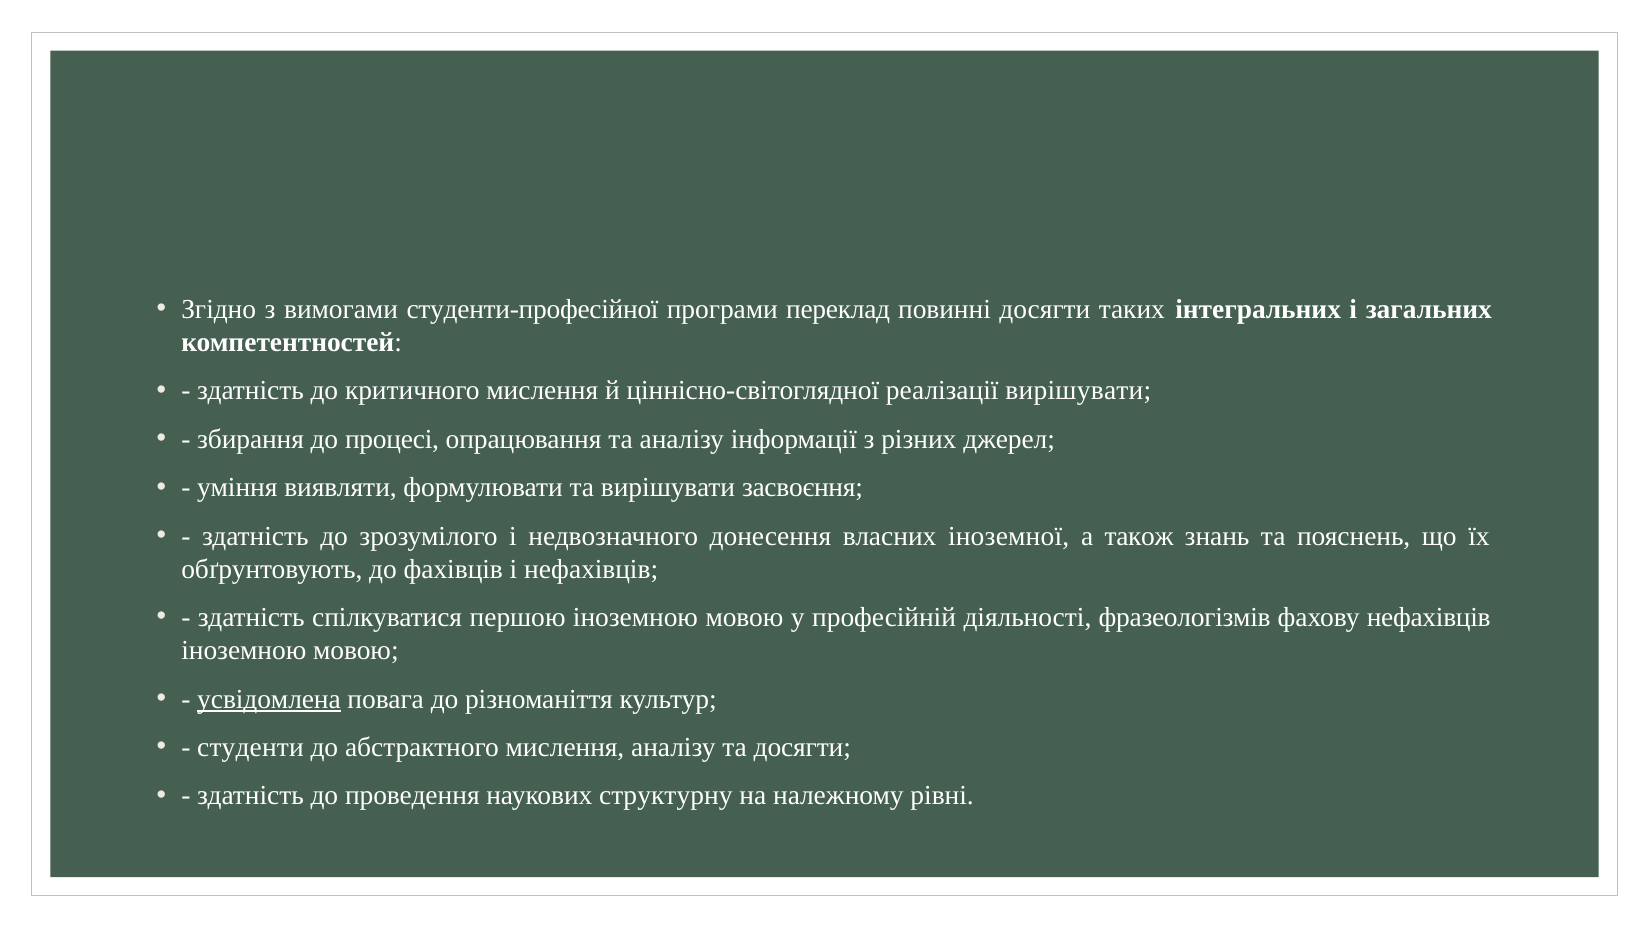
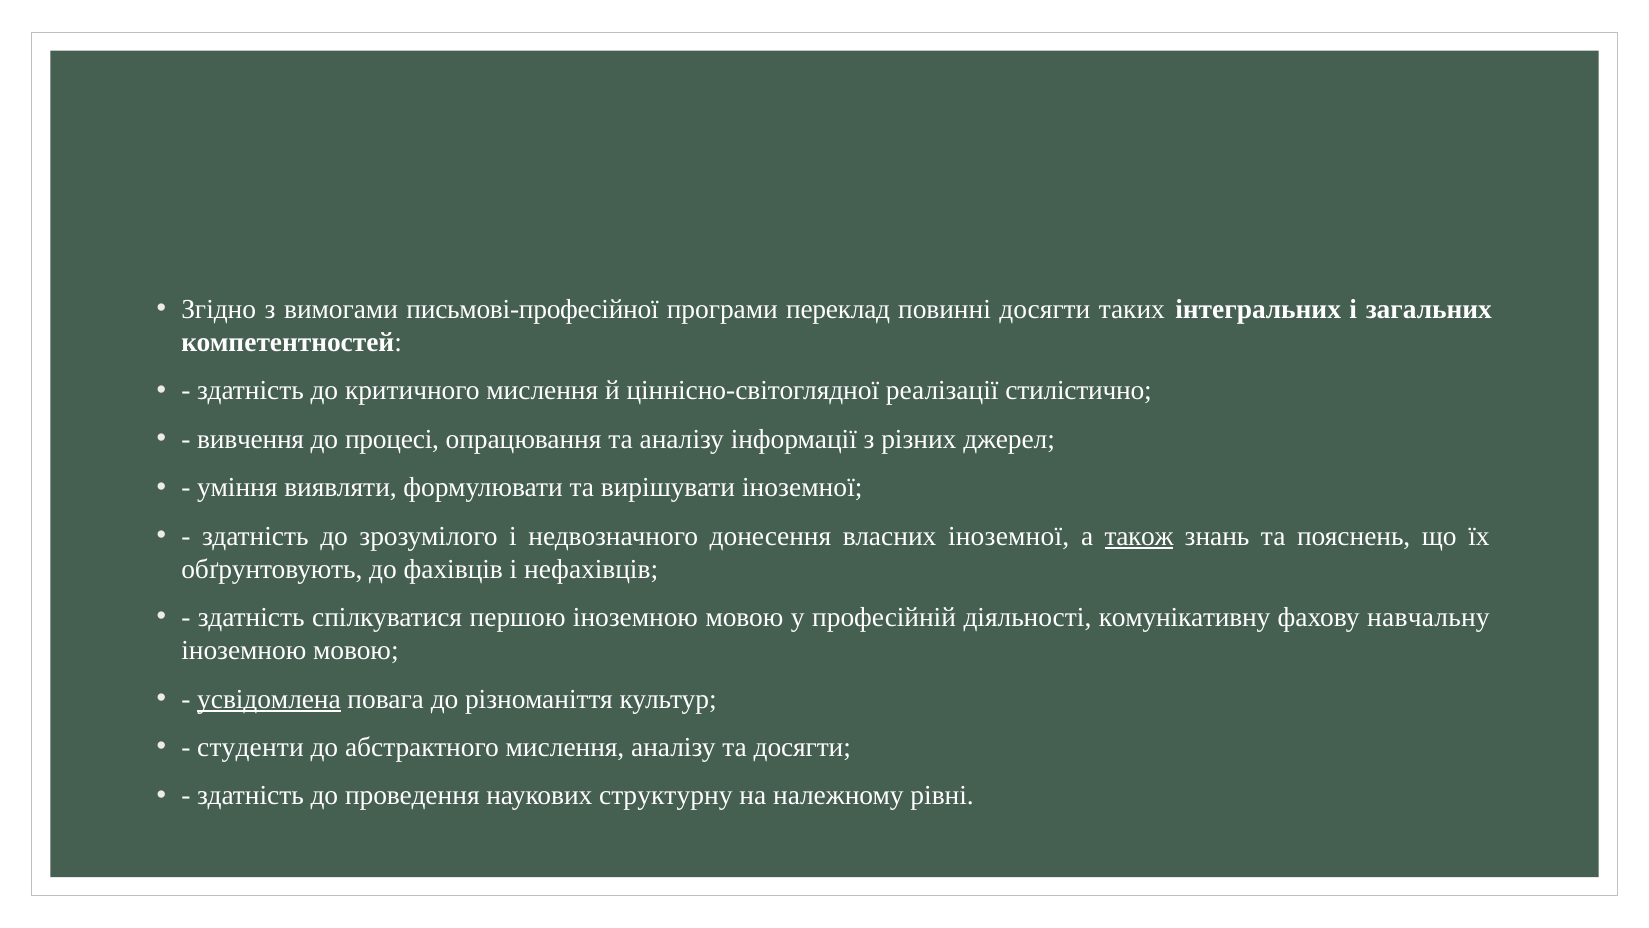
студенти-професійної: студенти-професійної -> письмові-професійної (533, 309)
реалізації вирішувати: вирішувати -> стилістично (1079, 390)
збирання: збирання -> вивчення (251, 439)
вирішувати засвоєння: засвоєння -> іноземної (802, 487)
також underline: none -> present (1139, 536)
фразеологізмів: фразеологізмів -> комунікативну (1185, 617)
фахову нефахівців: нефахівців -> навчальну (1428, 617)
